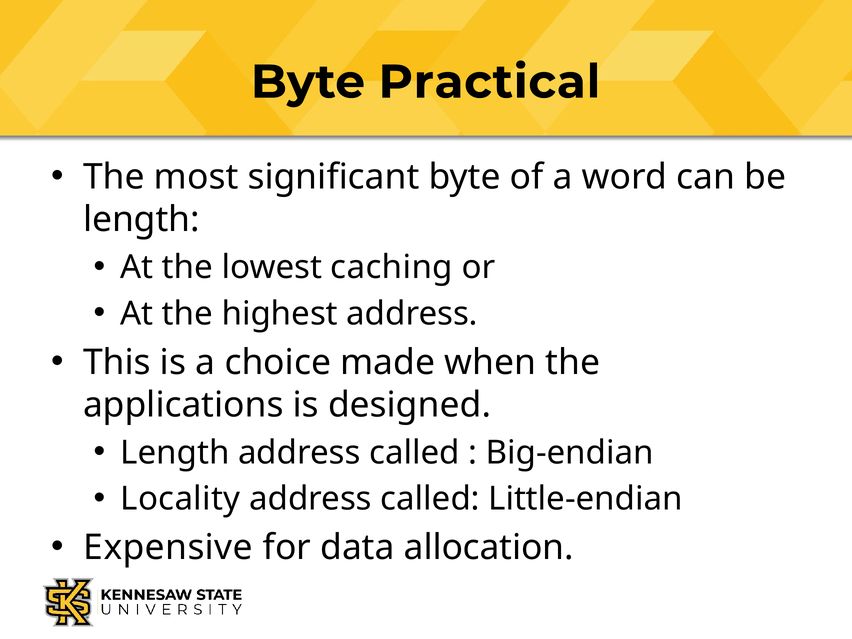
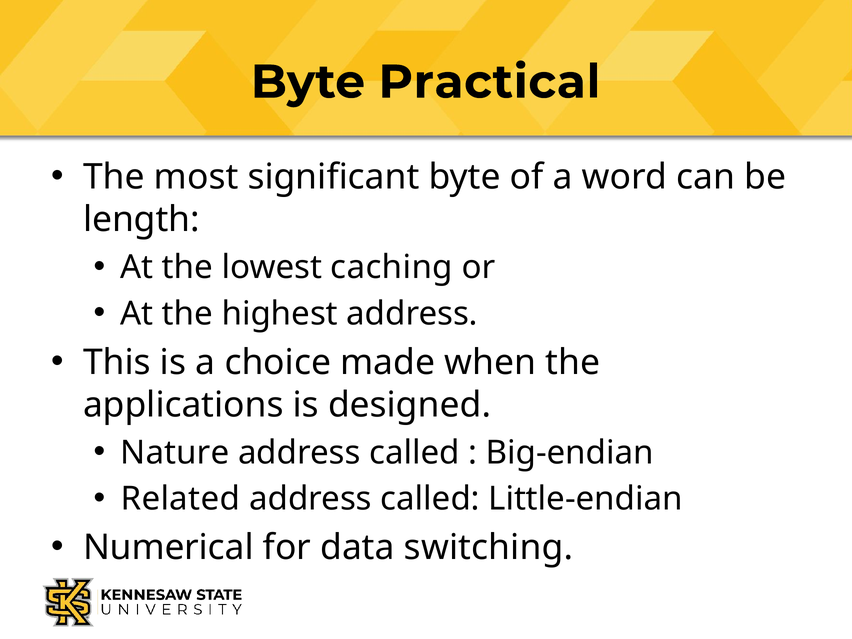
Length: Length -> Nature (175, 453)
Locality: Locality -> Related (180, 499)
Expensive: Expensive -> Numerical (168, 547)
allocation: allocation -> switching (489, 547)
